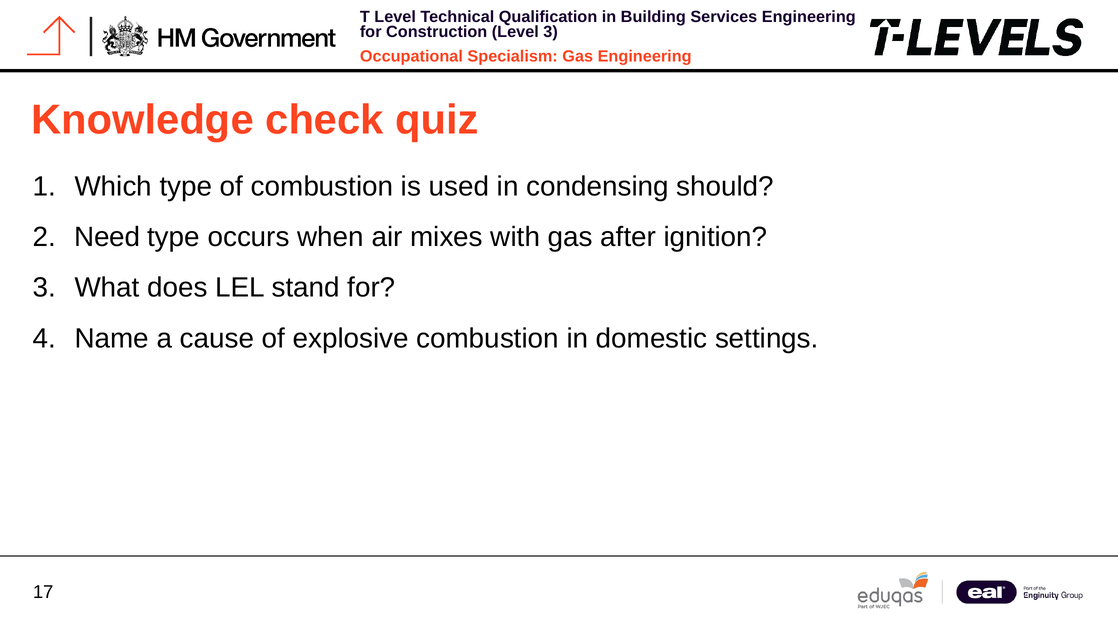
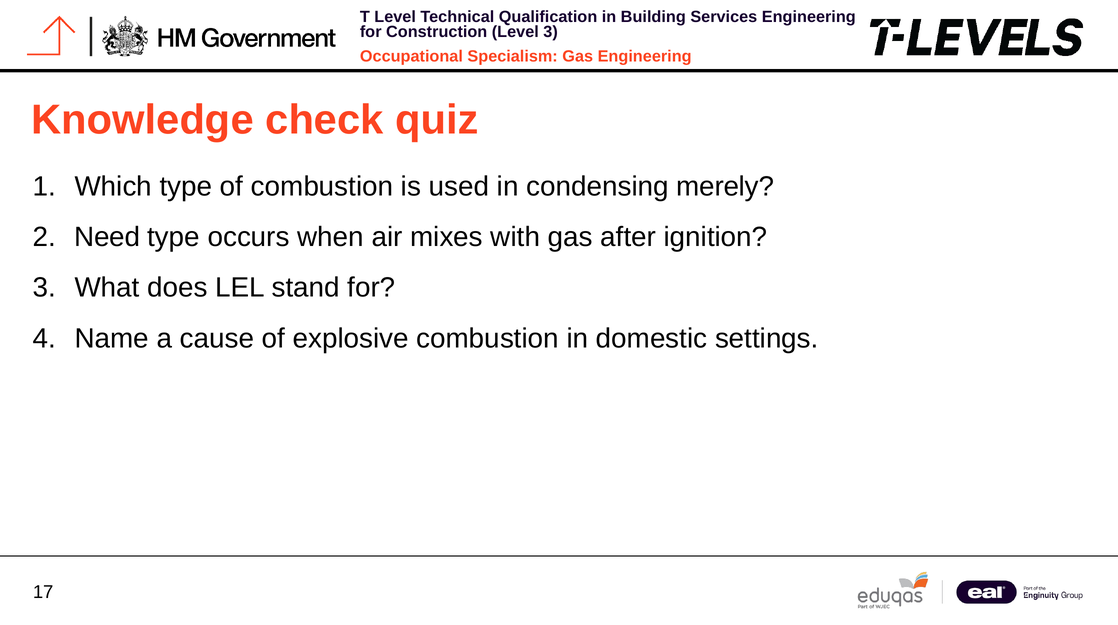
should: should -> merely (725, 186)
